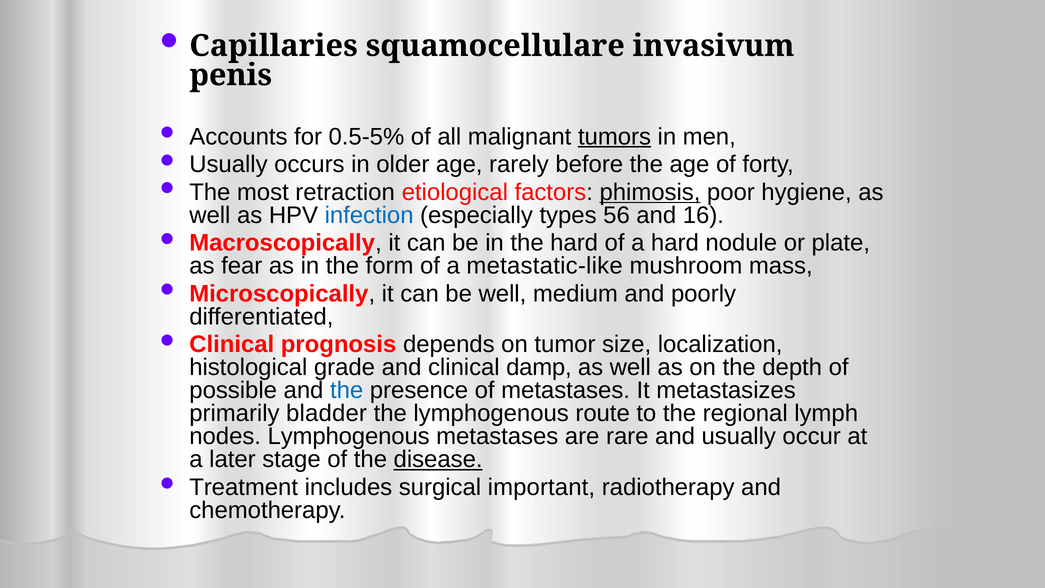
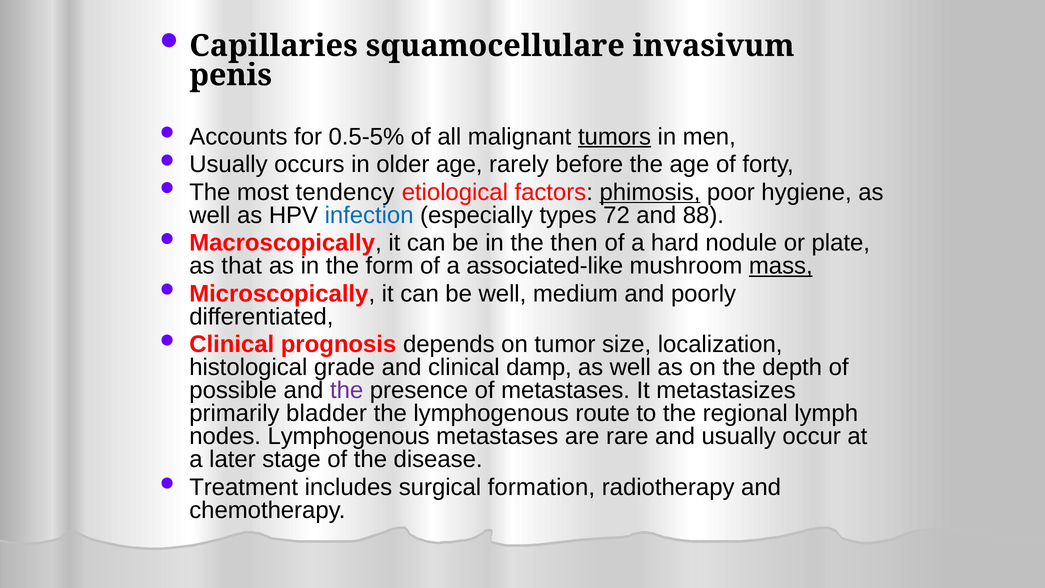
retraction: retraction -> tendency (345, 192)
56: 56 -> 72 (617, 215)
16: 16 -> 88 (703, 215)
the hard: hard -> then (574, 243)
fear: fear -> that (242, 266)
metastatic-like: metastatic-like -> associated-like (545, 266)
mass underline: none -> present (781, 266)
the colour: blue -> purple (347, 390)
disease underline: present -> none (438, 459)
important: important -> formation (541, 487)
